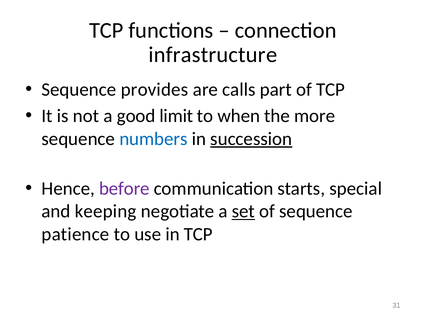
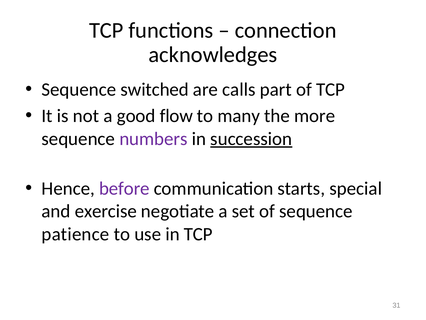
infrastructure: infrastructure -> acknowledges (213, 54)
provides: provides -> switched (155, 89)
limit: limit -> flow (176, 116)
when: when -> many (239, 116)
numbers colour: blue -> purple (153, 139)
keeping: keeping -> exercise (106, 211)
set underline: present -> none (243, 211)
